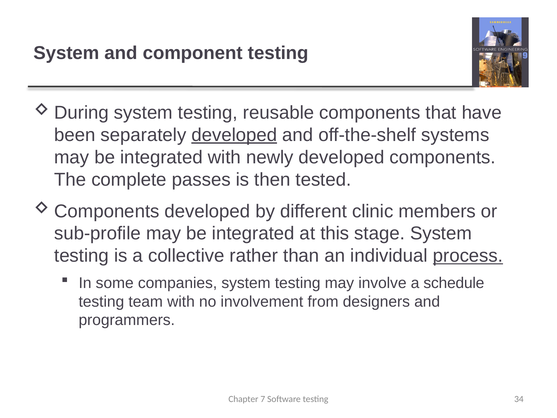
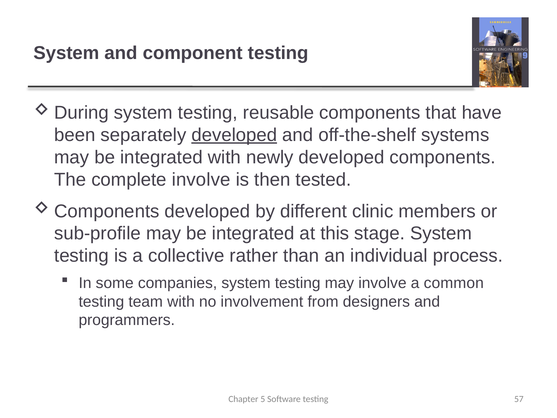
complete passes: passes -> involve (201, 180)
process underline: present -> none (468, 256)
schedule: schedule -> common (454, 283)
7: 7 -> 5 (263, 399)
34: 34 -> 57 (519, 399)
